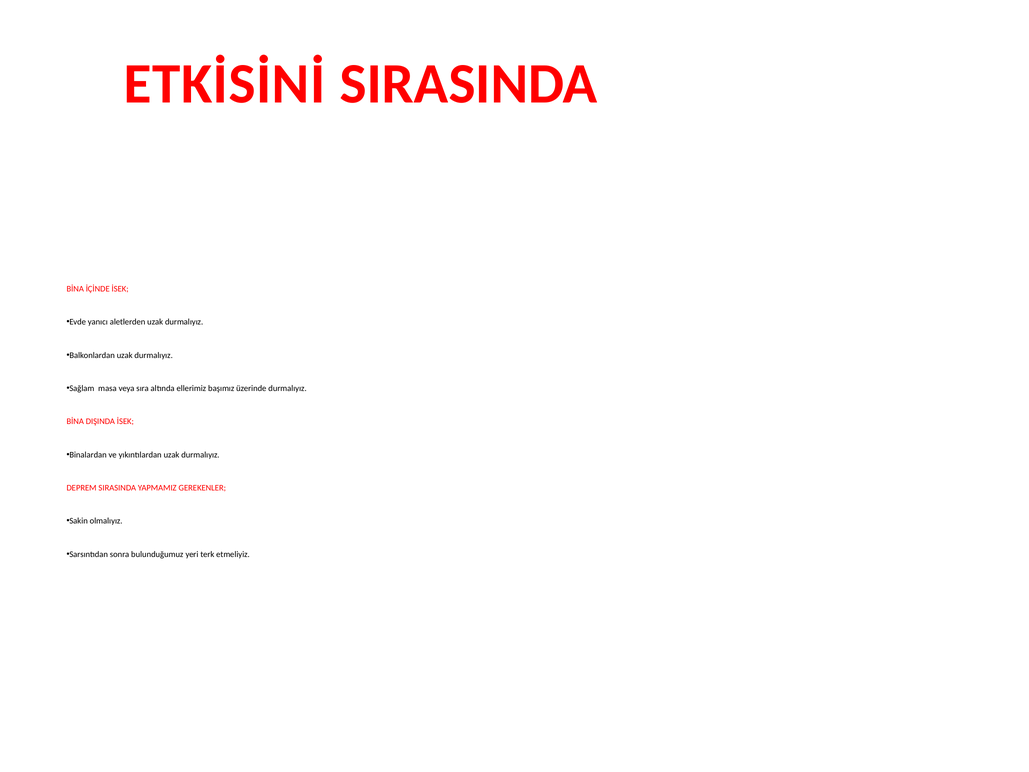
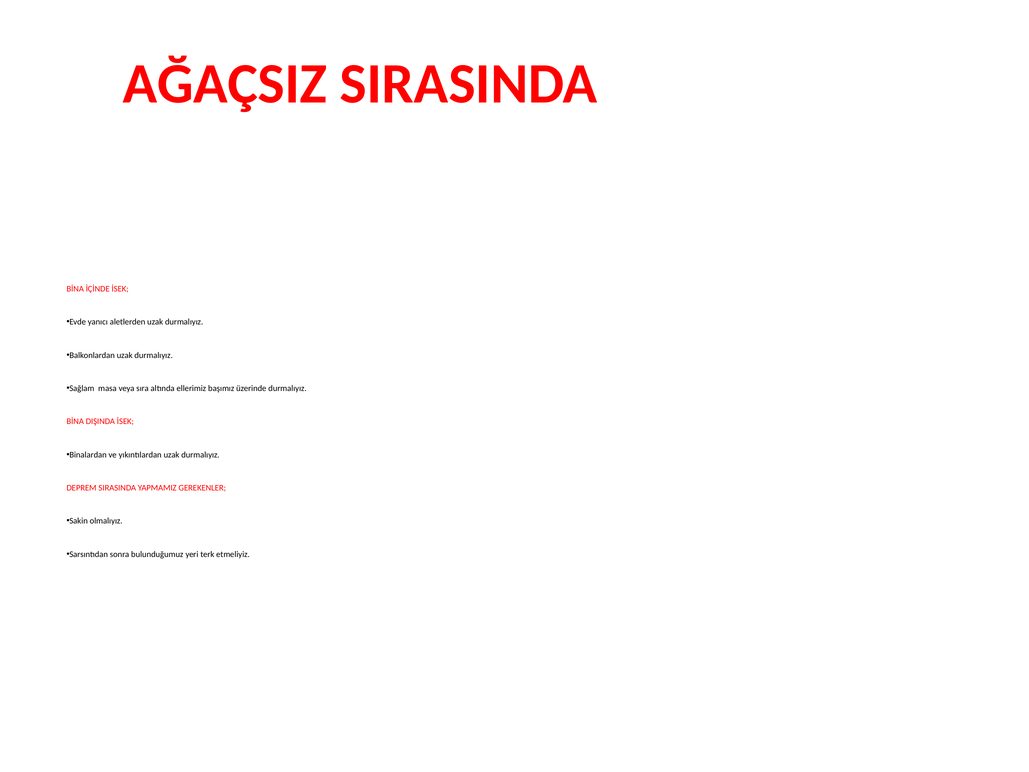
ETKİSİNİ: ETKİSİNİ -> AĞAÇSIZ (225, 84)
